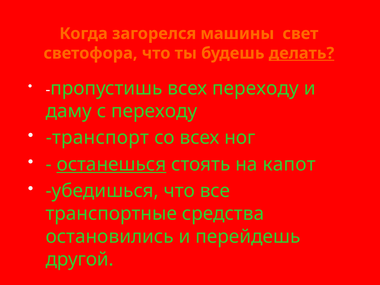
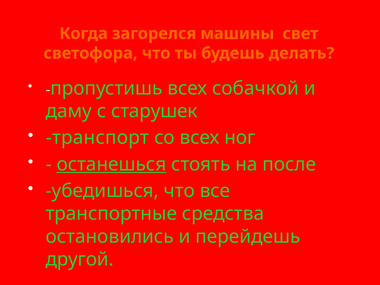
делать underline: present -> none (302, 53)
всех переходу: переходу -> собачкой (256, 88)
с переходу: переходу -> старушек (154, 111)
капот: капот -> после (289, 164)
